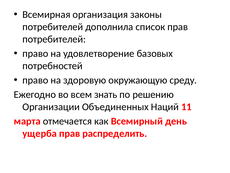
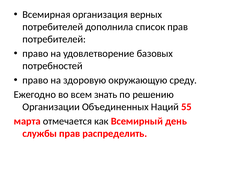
законы: законы -> верных (146, 15)
11: 11 -> 55 (186, 107)
ущерба: ущерба -> службы (40, 133)
